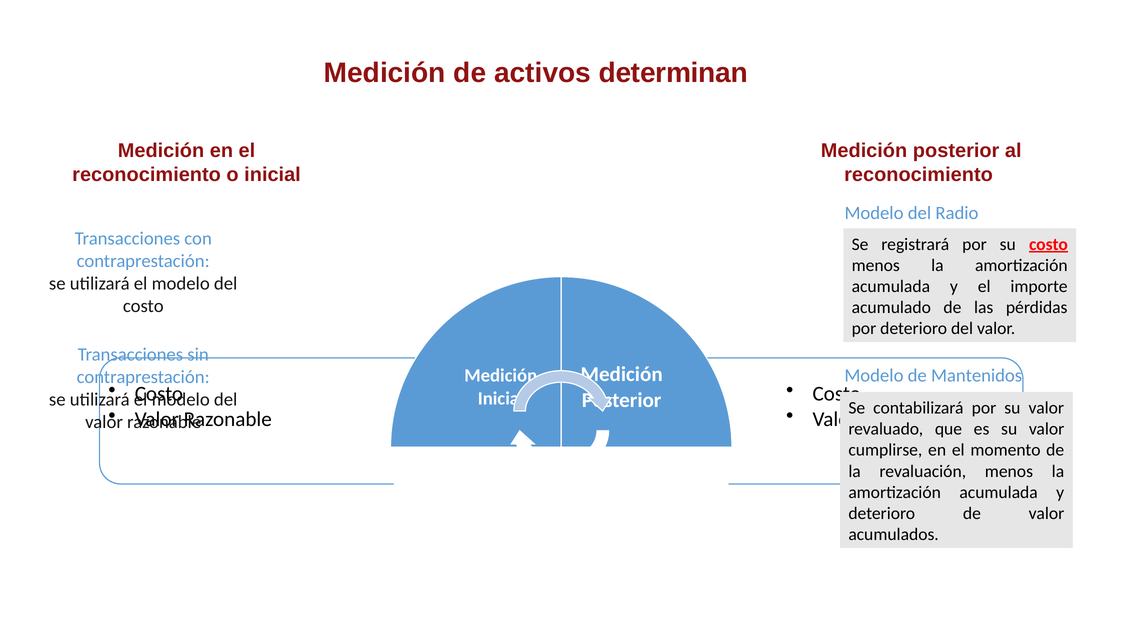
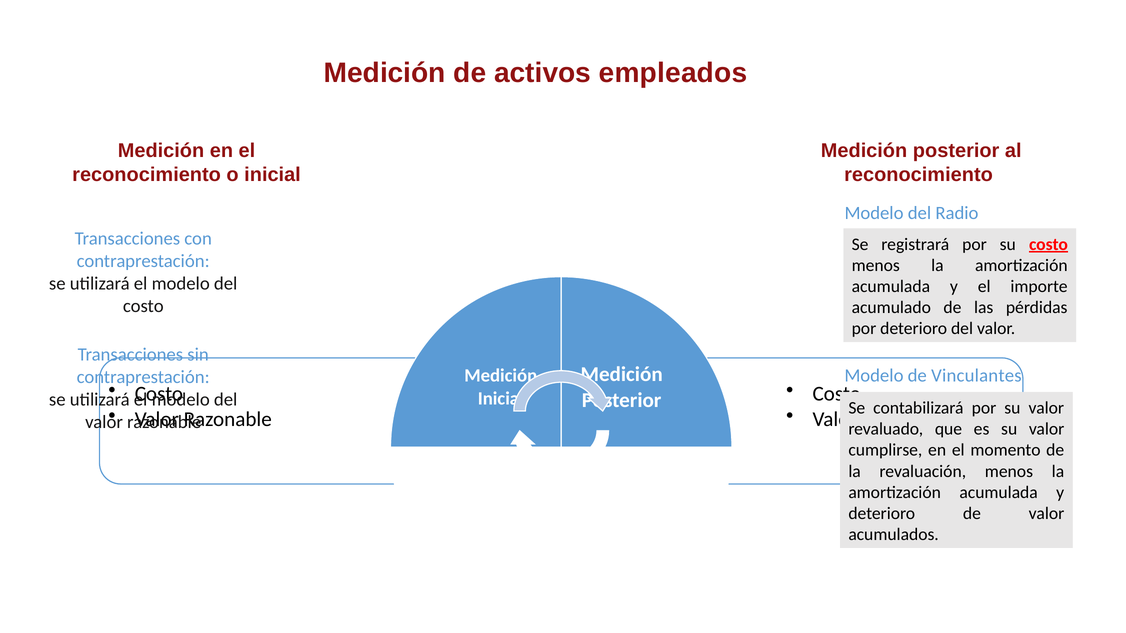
determinan: determinan -> empleados (673, 73)
Mantenidos: Mantenidos -> Vinculantes (976, 376)
